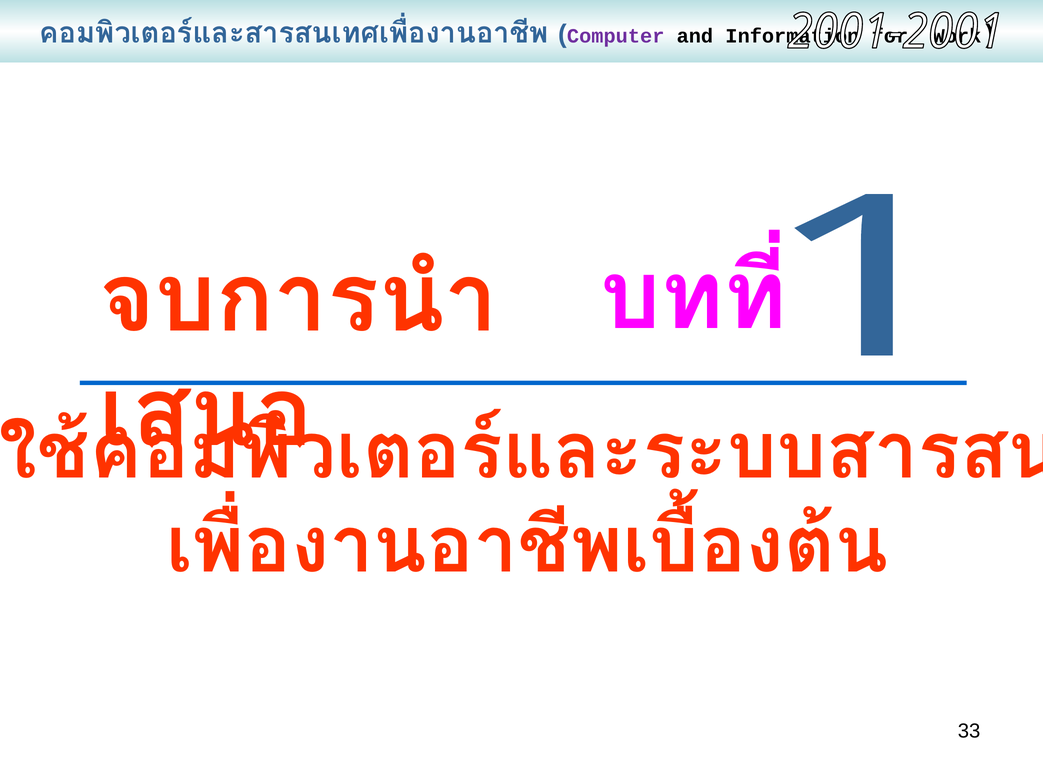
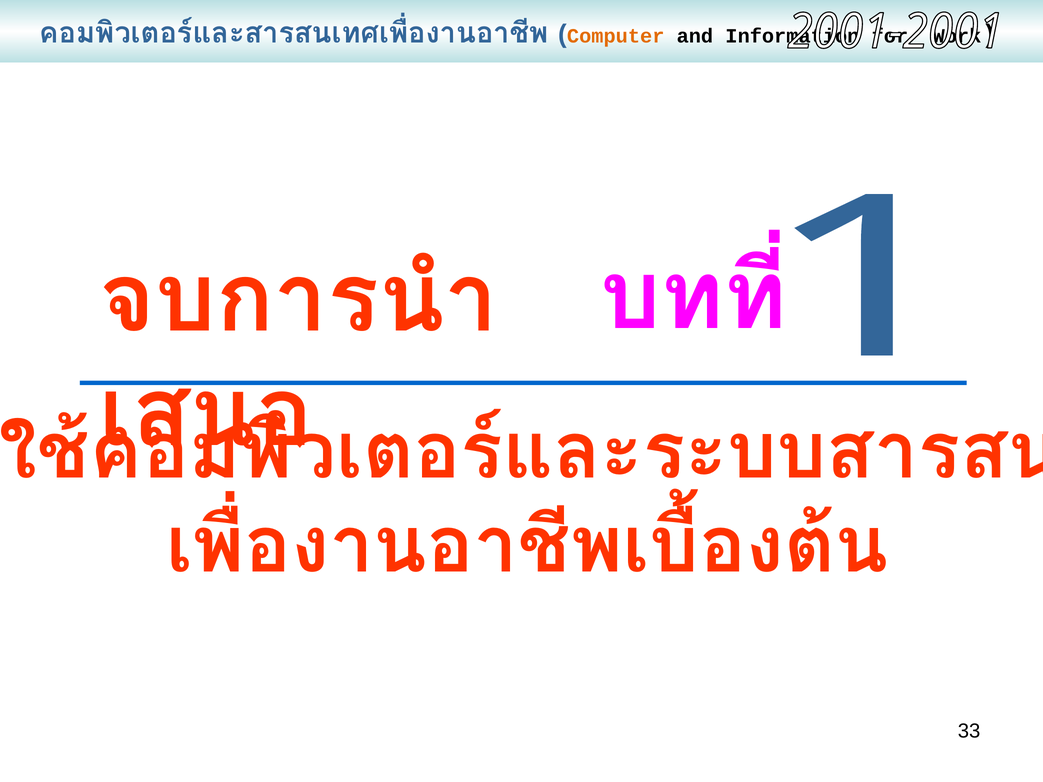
Computer colour: purple -> orange (616, 36)
